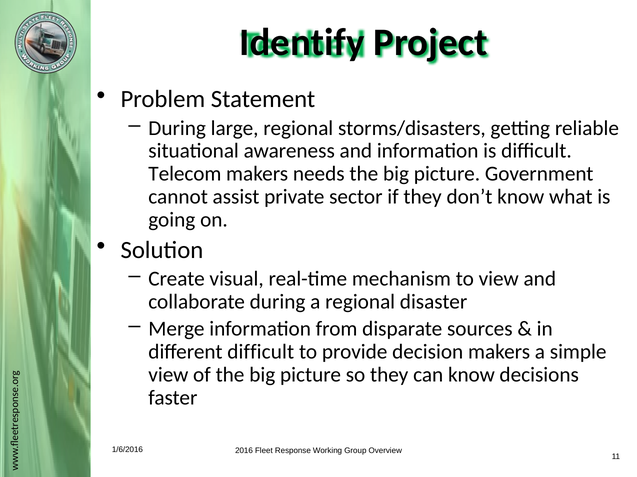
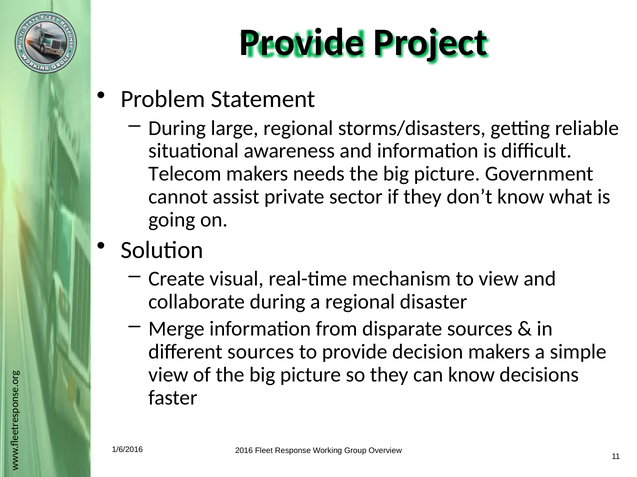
Identify: Identify -> Provide (302, 43)
different difficult: difficult -> sources (261, 352)
